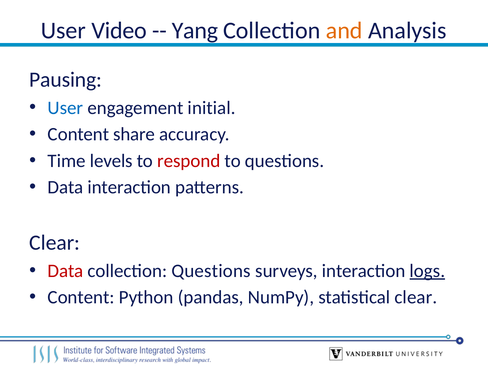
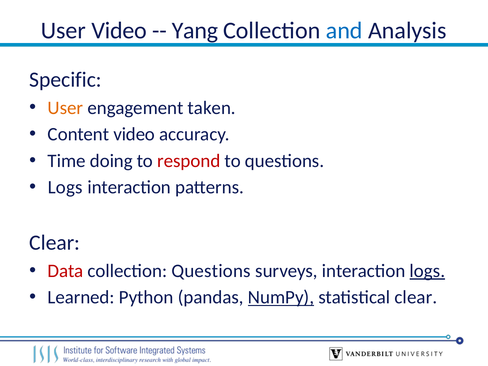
and colour: orange -> blue (344, 31)
Pausing: Pausing -> Specific (66, 80)
User colour: blue -> orange (65, 108)
initial: initial -> taken (212, 108)
Content share: share -> video (134, 134)
levels: levels -> doing (111, 161)
Data: Data -> Logs (65, 187)
Content: Content -> Learned (81, 297)
NumPy underline: none -> present (281, 297)
